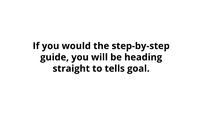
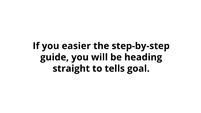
would: would -> easier (76, 46)
